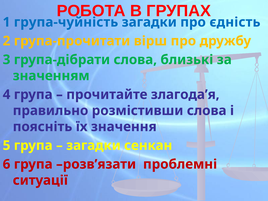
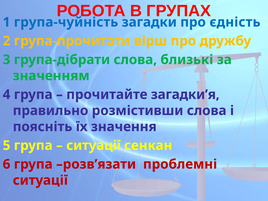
злагода’я: злагода’я -> загадки’я (185, 95)
загадки: загадки -> ситуації (94, 145)
